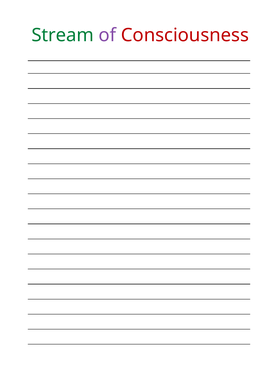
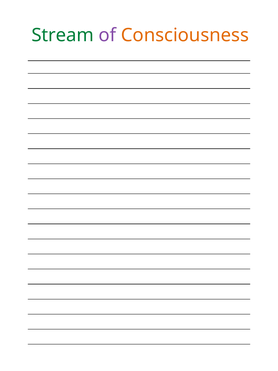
Consciousness colour: red -> orange (185, 35)
